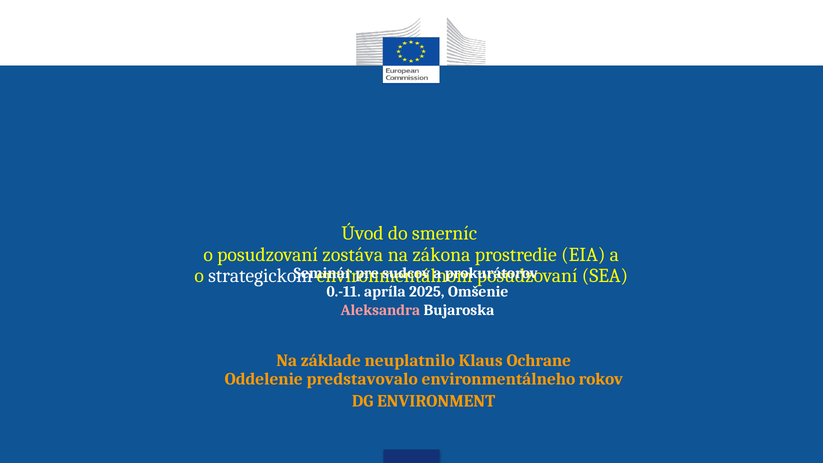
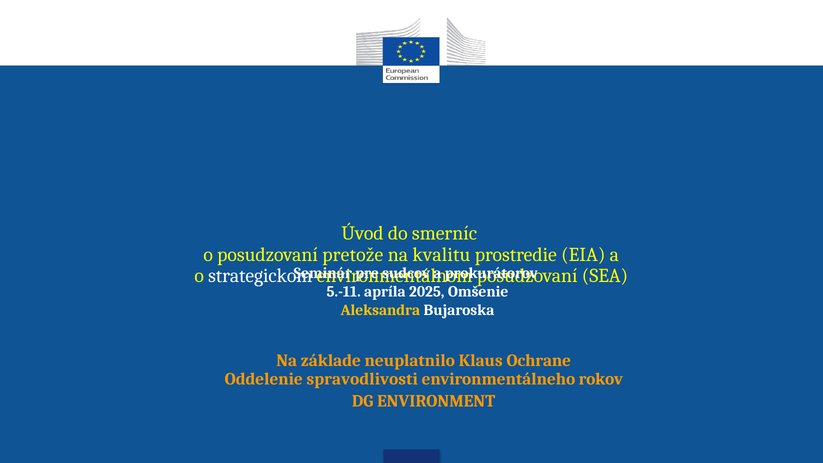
zostáva: zostáva -> pretože (353, 255)
zákona: zákona -> kvalitu (441, 255)
0.-11: 0.-11 -> 5.-11 (344, 292)
Aleksandra colour: pink -> yellow (380, 310)
predstavovalo: predstavovalo -> spravodlivosti (362, 379)
